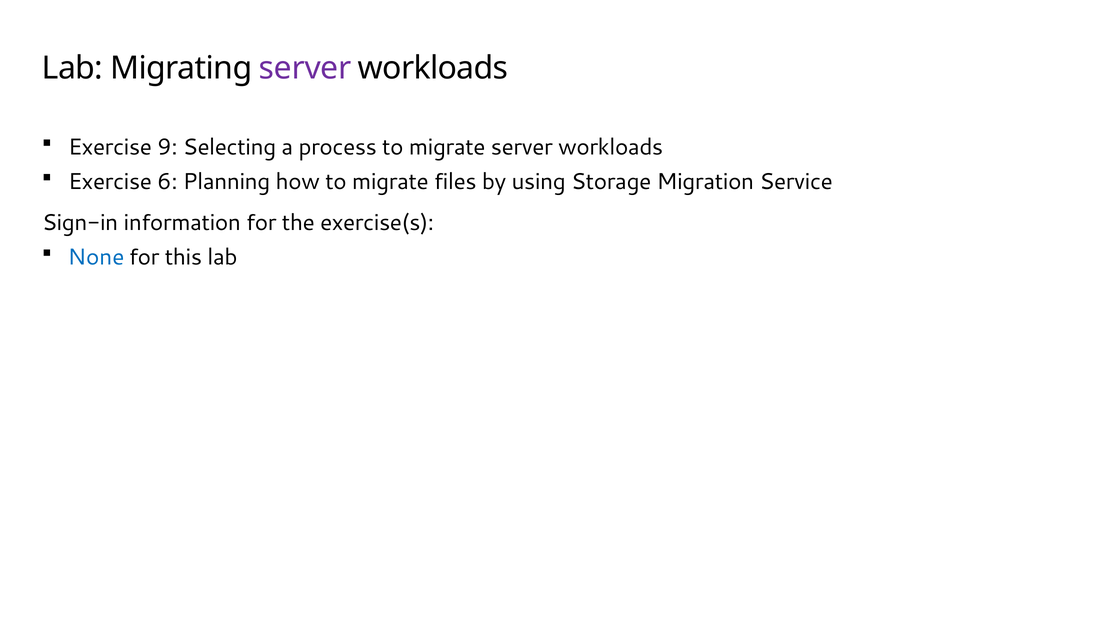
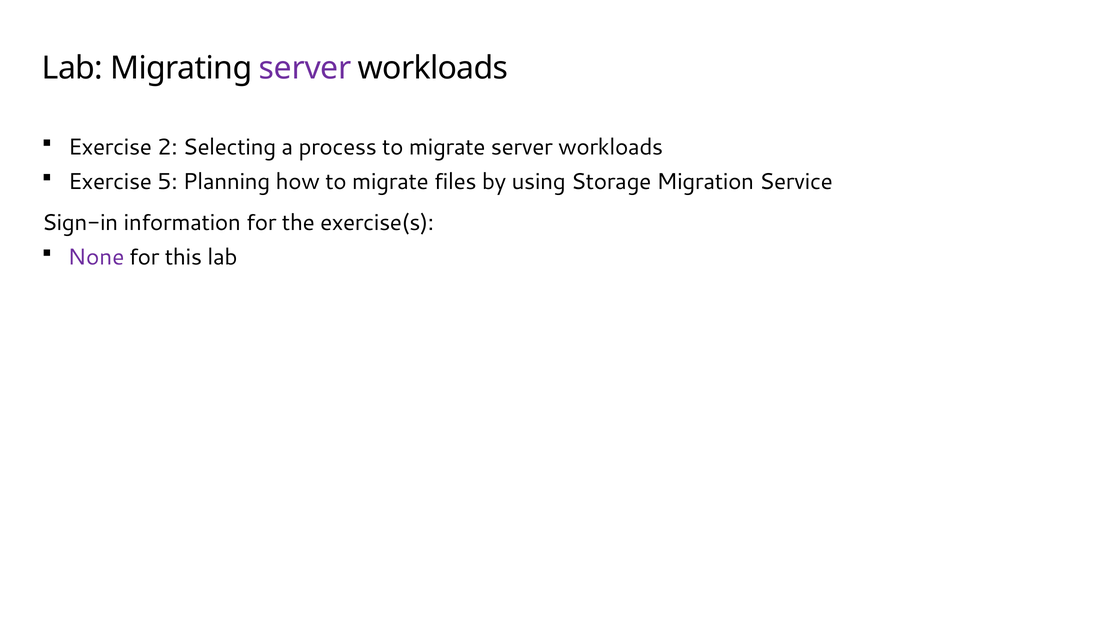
9: 9 -> 2 (167, 147)
6: 6 -> 5 (167, 181)
None colour: blue -> purple (96, 257)
